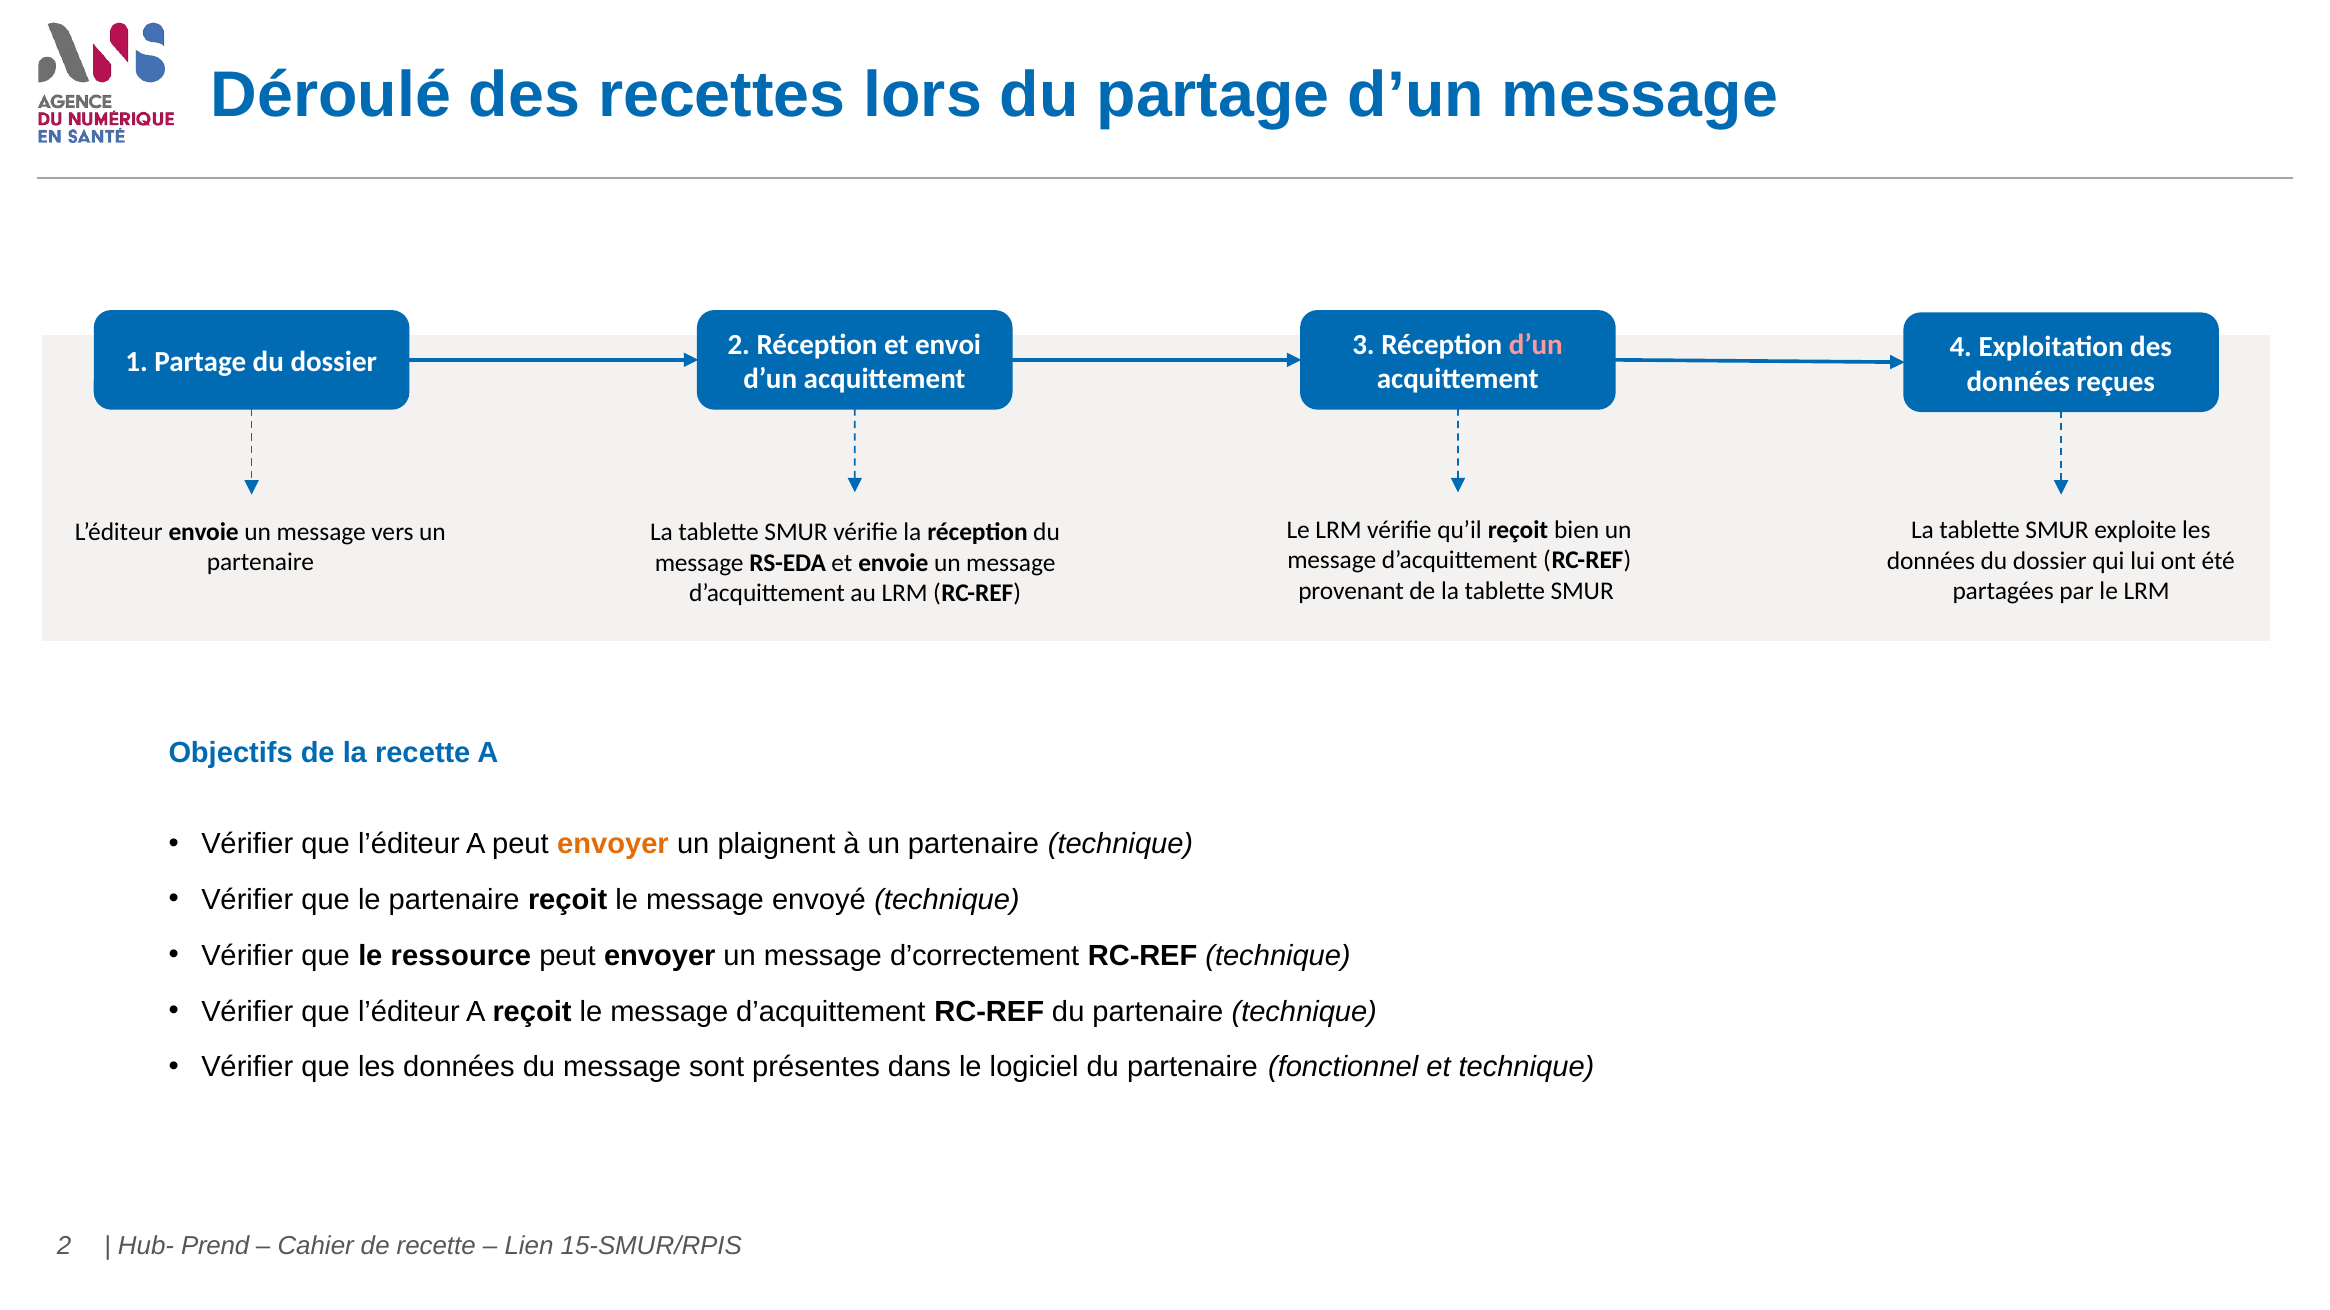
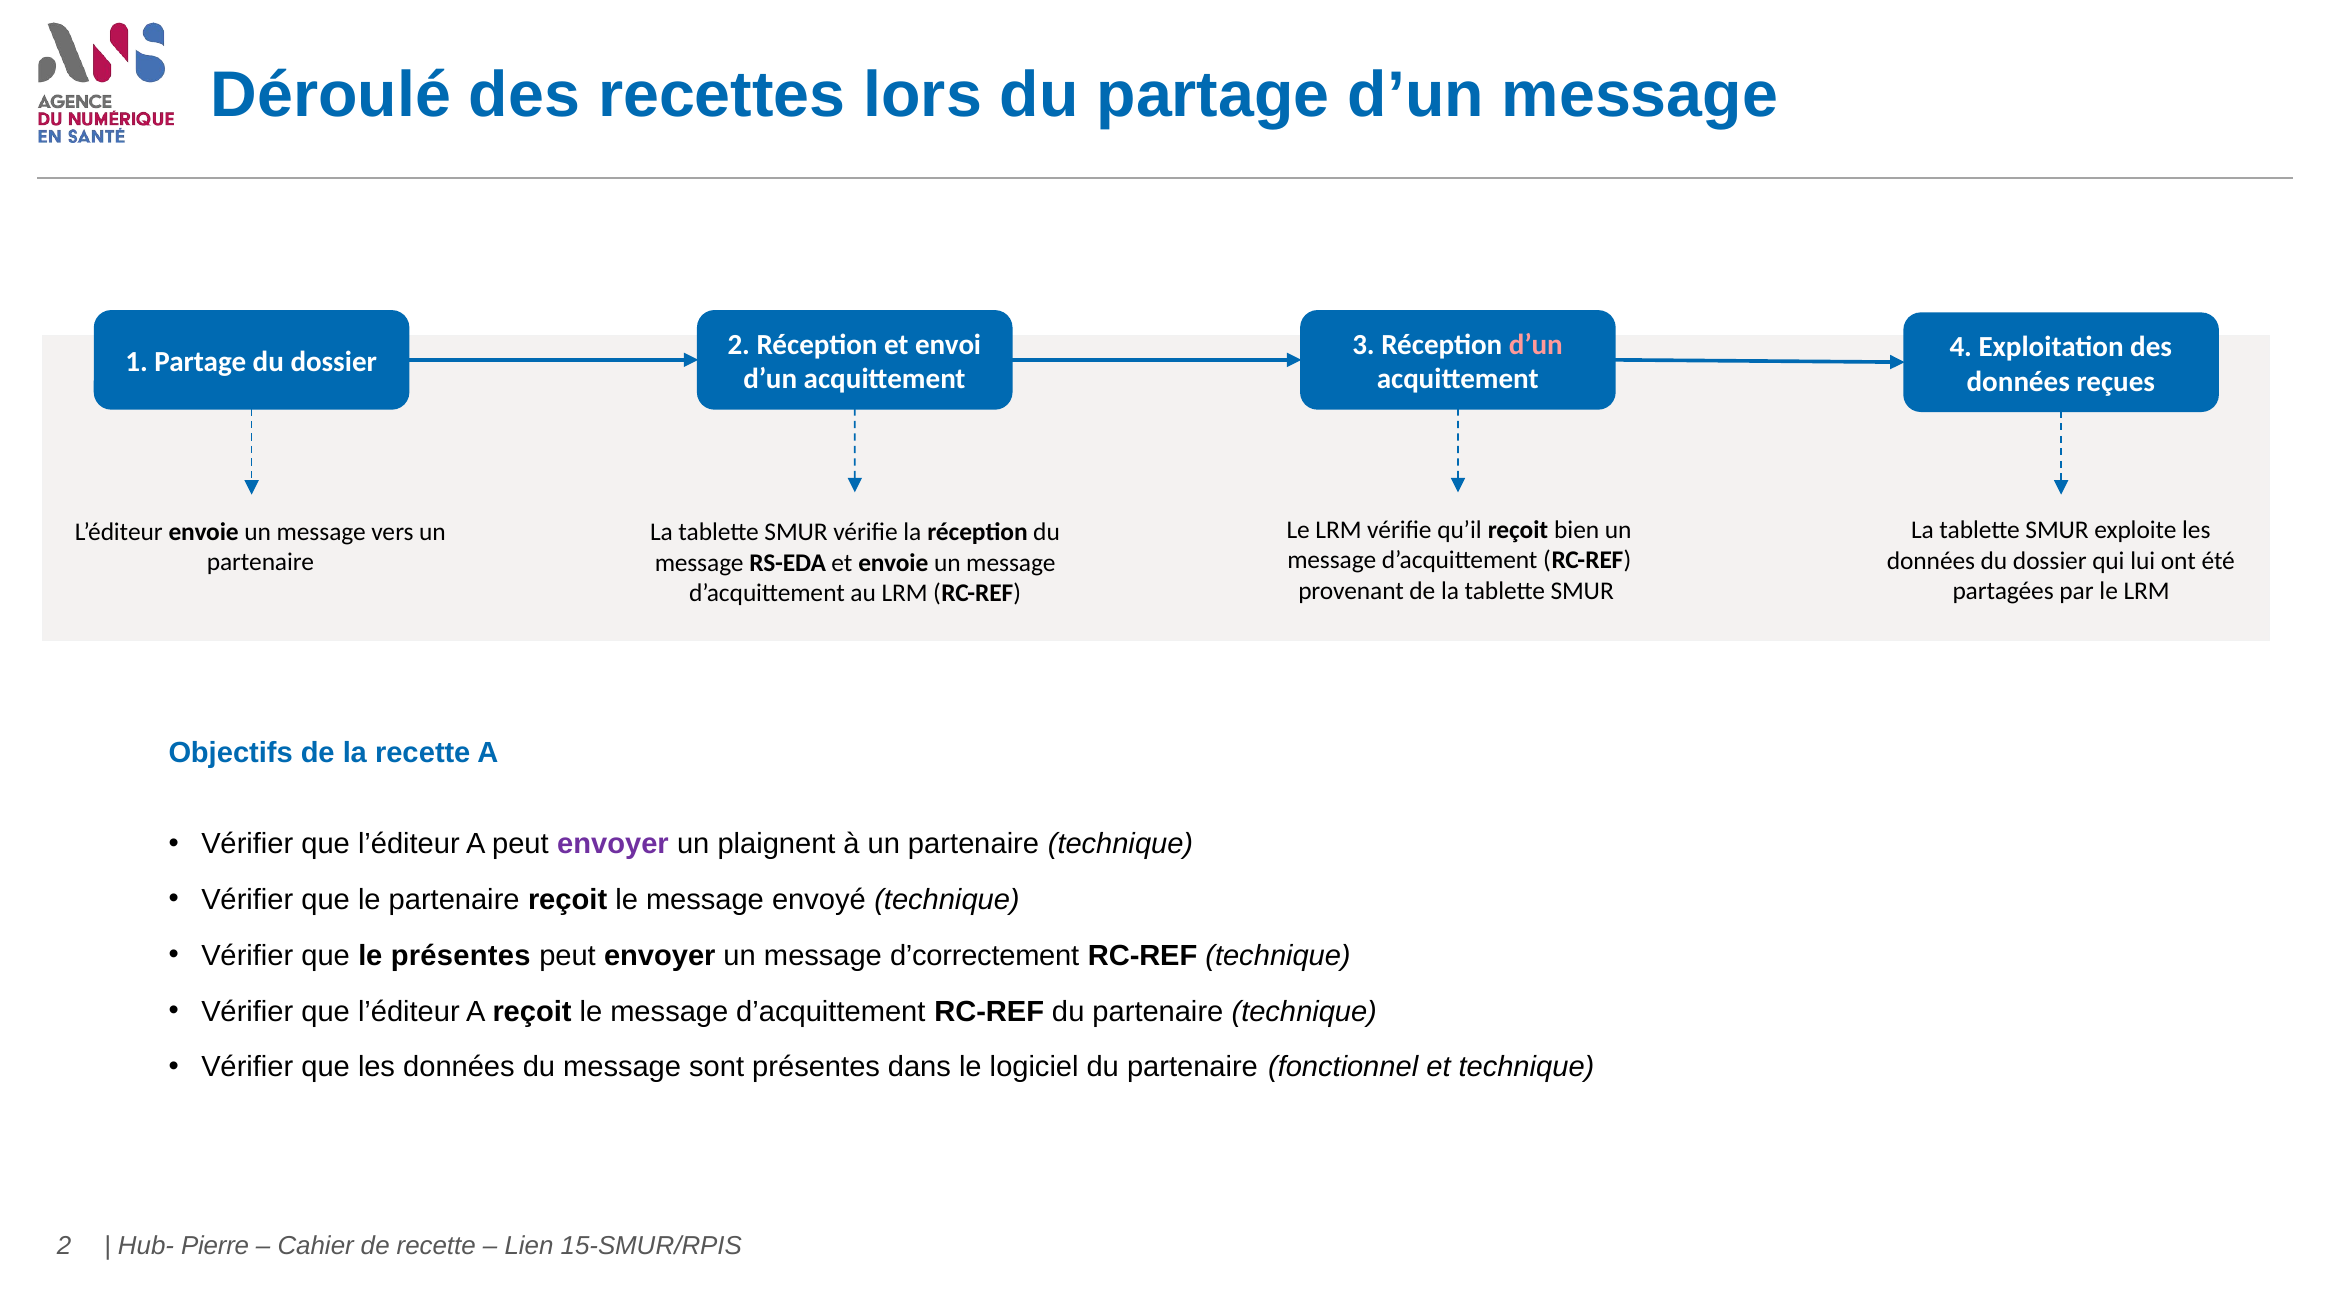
envoyer colour: orange -> purple (613, 844)
le ressource: ressource -> présentes (461, 956)
Prend: Prend -> Pierre (215, 1247)
